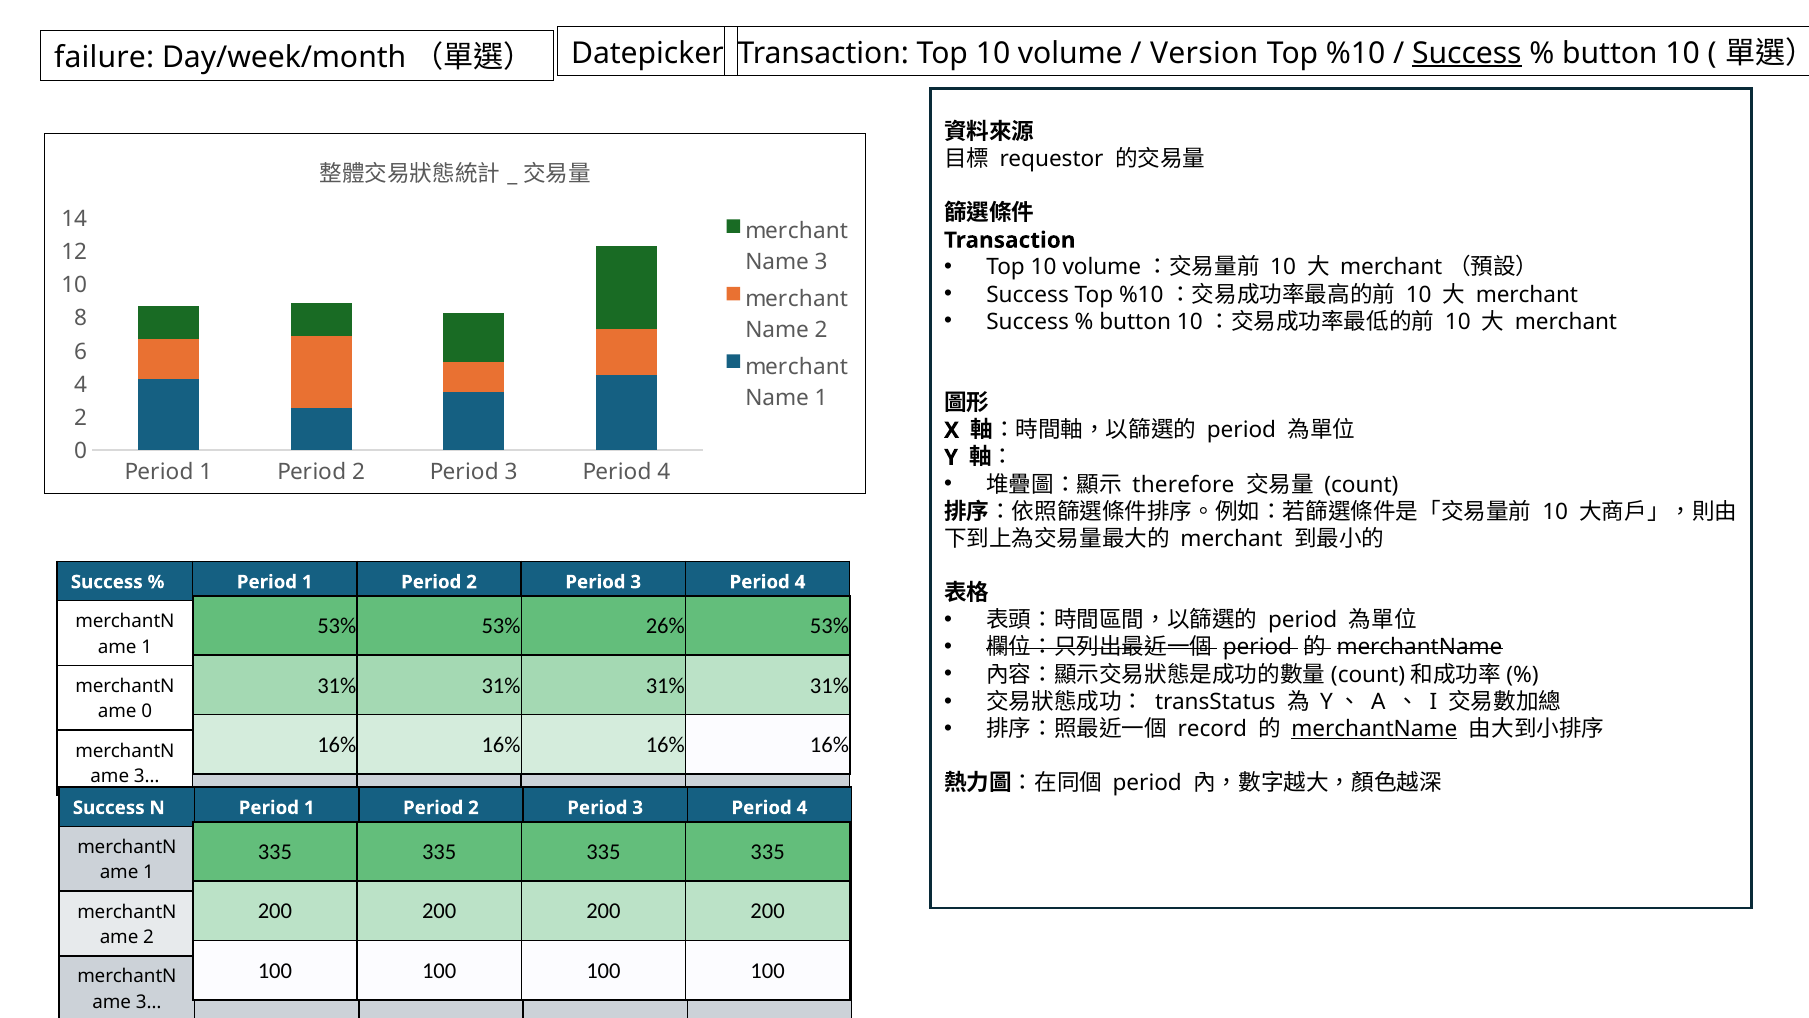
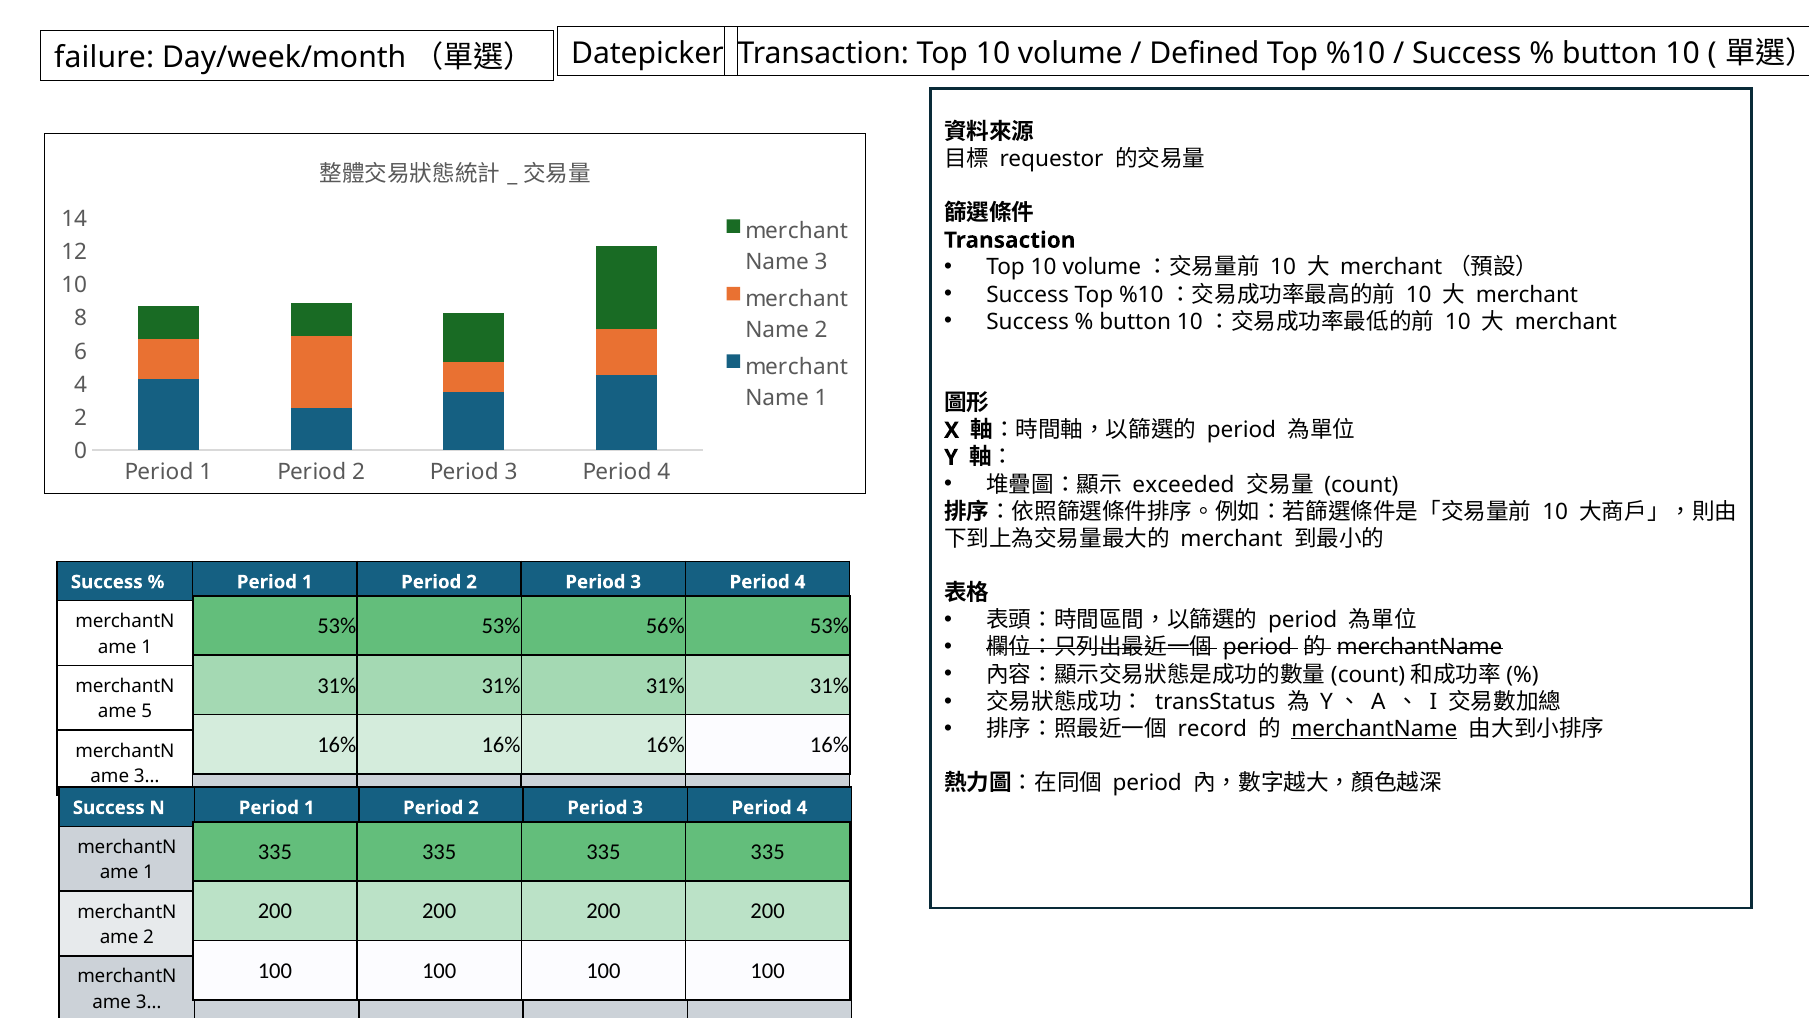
Version: Version -> Defined (1204, 53)
Success underline: present -> none (1467, 53)
therefore: therefore -> exceeded (1183, 484)
26%: 26% -> 56% (665, 626)
0: 0 -> 5 (147, 711)
